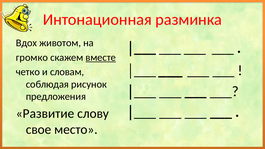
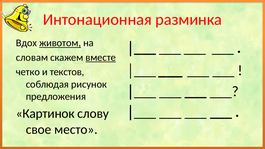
животом underline: none -> present (60, 43)
громко: громко -> словам (32, 57)
словам: словам -> текстов (67, 72)
Развитие: Развитие -> Картинок (45, 114)
